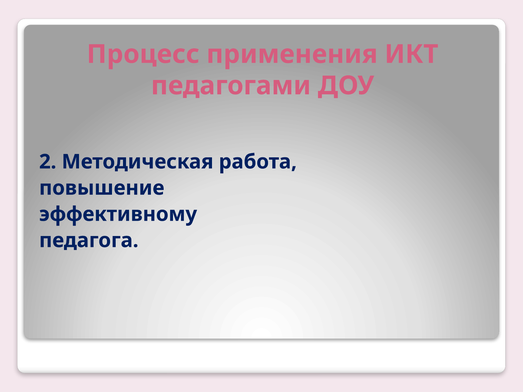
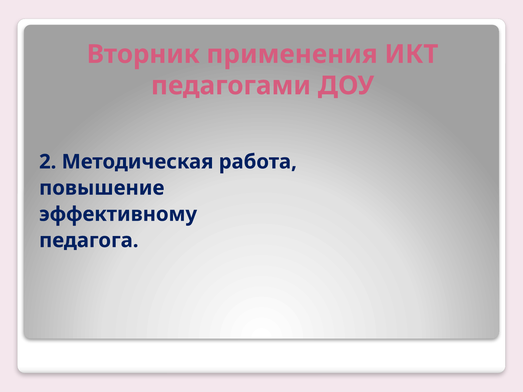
Процесс: Процесс -> Вторник (143, 54)
